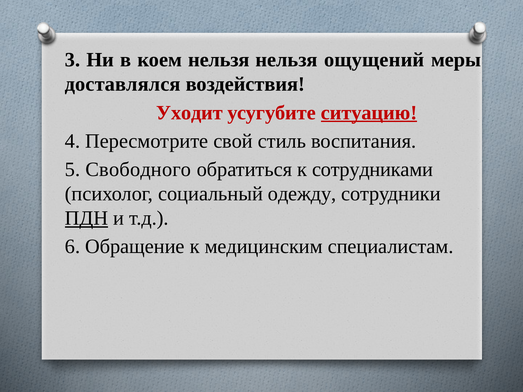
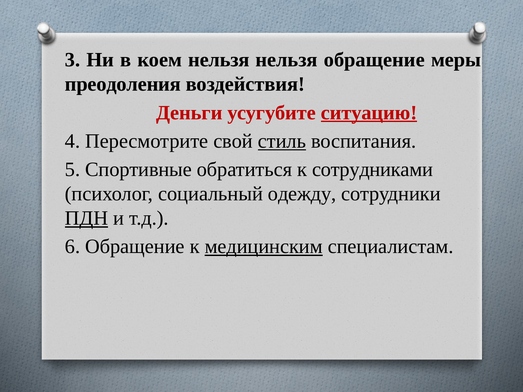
нельзя ощущений: ощущений -> обращение (374, 60)
доставлялся: доставлялся -> преодоления (123, 84)
Уходит: Уходит -> Деньги (189, 113)
стиль underline: none -> present (282, 141)
Свободного: Свободного -> Спортивные (139, 170)
медицинским underline: none -> present (264, 247)
